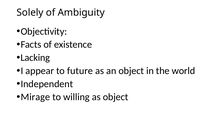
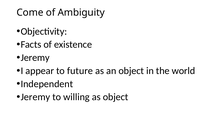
Solely: Solely -> Come (30, 13)
Lacking: Lacking -> Jeremy (35, 57)
Mirage: Mirage -> Jeremy (35, 97)
